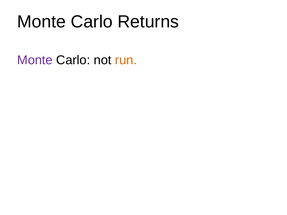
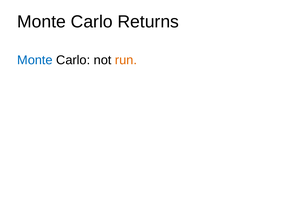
Monte colour: purple -> blue (35, 60)
